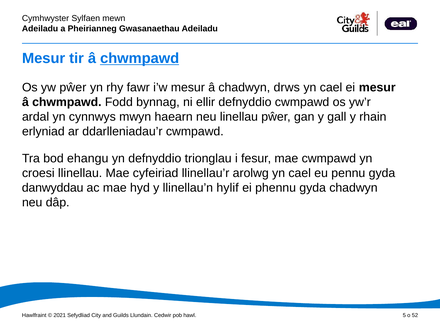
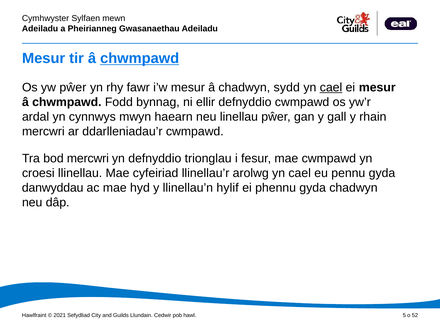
drws: drws -> sydd (287, 87)
cael underline: none -> present (331, 87)
erlyniad: erlyniad -> mercwri (43, 131)
bod ehangu: ehangu -> mercwri (88, 158)
